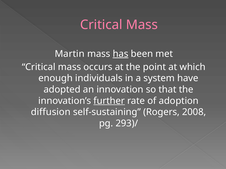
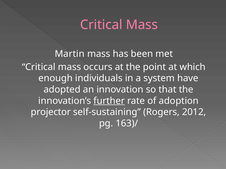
has underline: present -> none (121, 54)
diffusion: diffusion -> projector (51, 112)
2008: 2008 -> 2012 (194, 112)
293)/: 293)/ -> 163)/ (127, 124)
